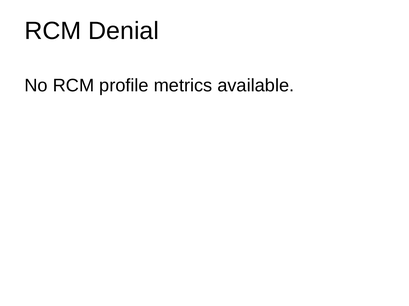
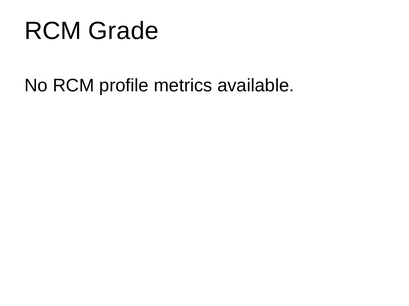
Denial: Denial -> Grade (124, 31)
